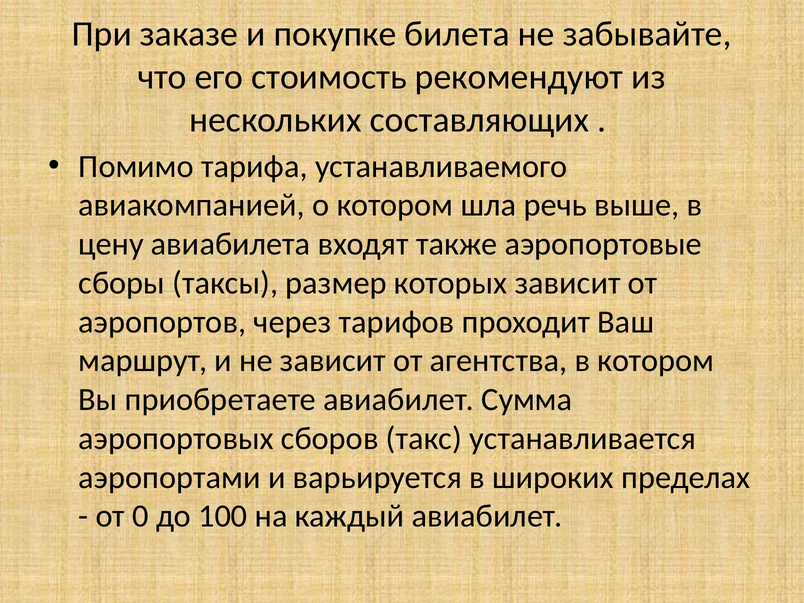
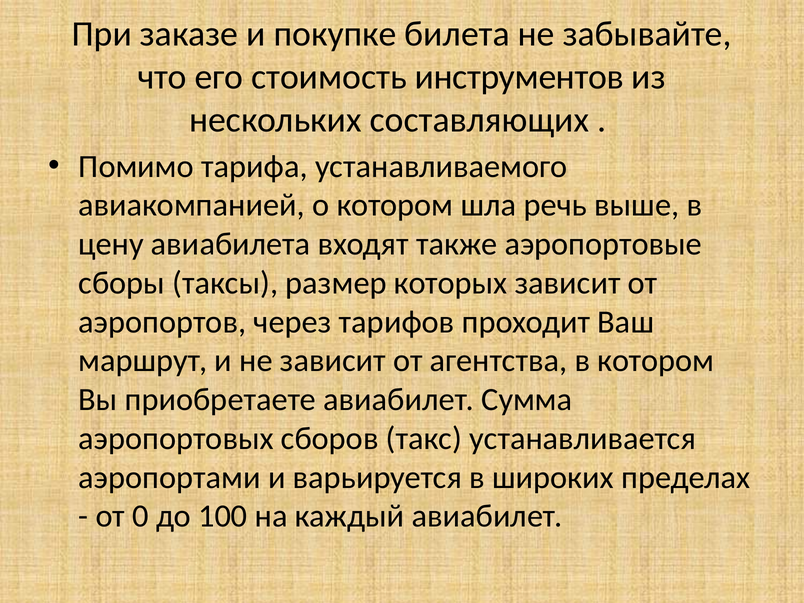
рекомендуют: рекомендуют -> инструментов (519, 77)
